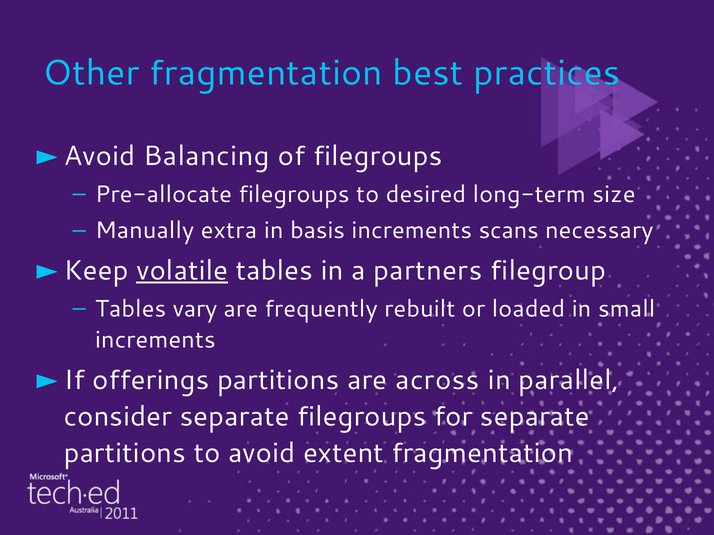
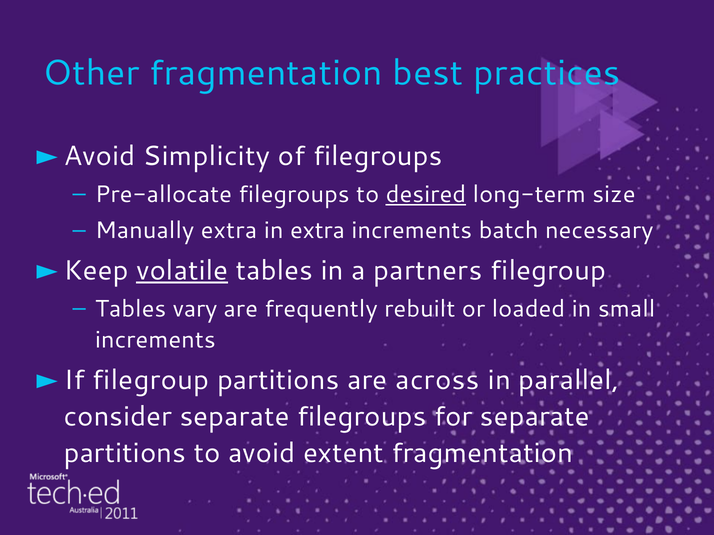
Balancing: Balancing -> Simplicity (207, 156)
desired underline: none -> present (426, 195)
in basis: basis -> extra (318, 231)
scans: scans -> batch (509, 231)
offerings: offerings -> filegroup (151, 380)
